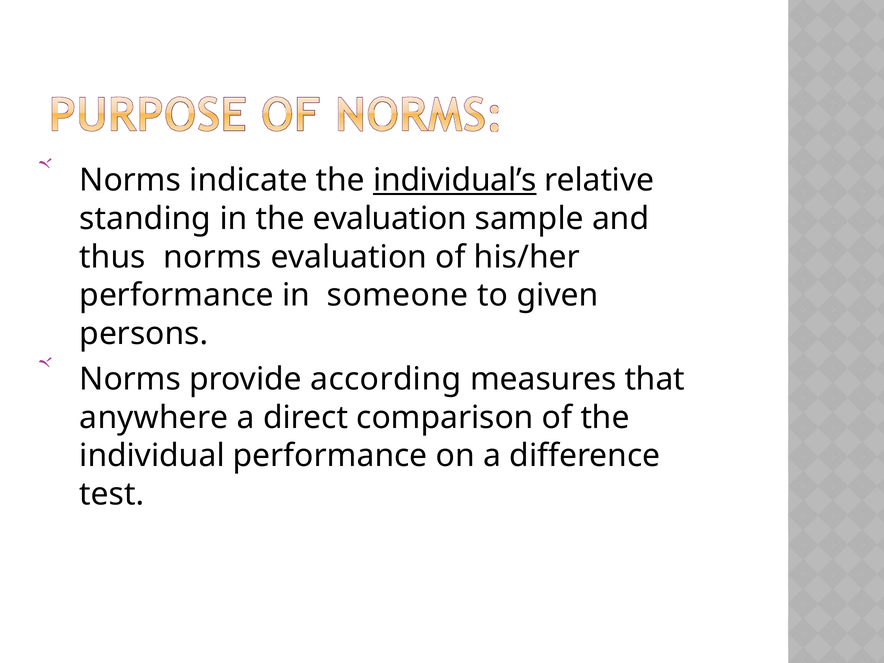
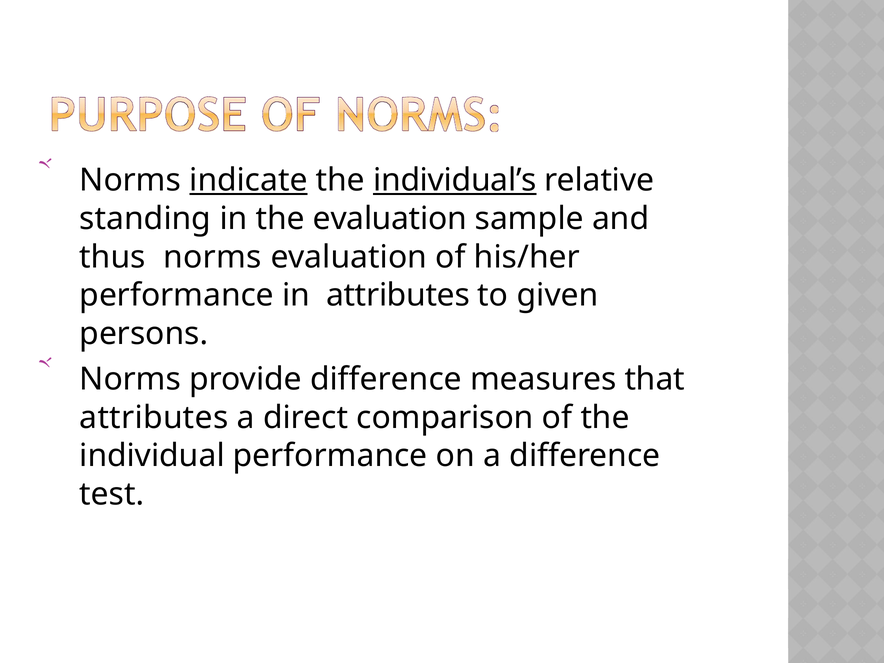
indicate underline: none -> present (248, 180)
in someone: someone -> attributes (398, 295)
provide according: according -> difference (386, 379)
anywhere: anywhere -> attributes (154, 418)
